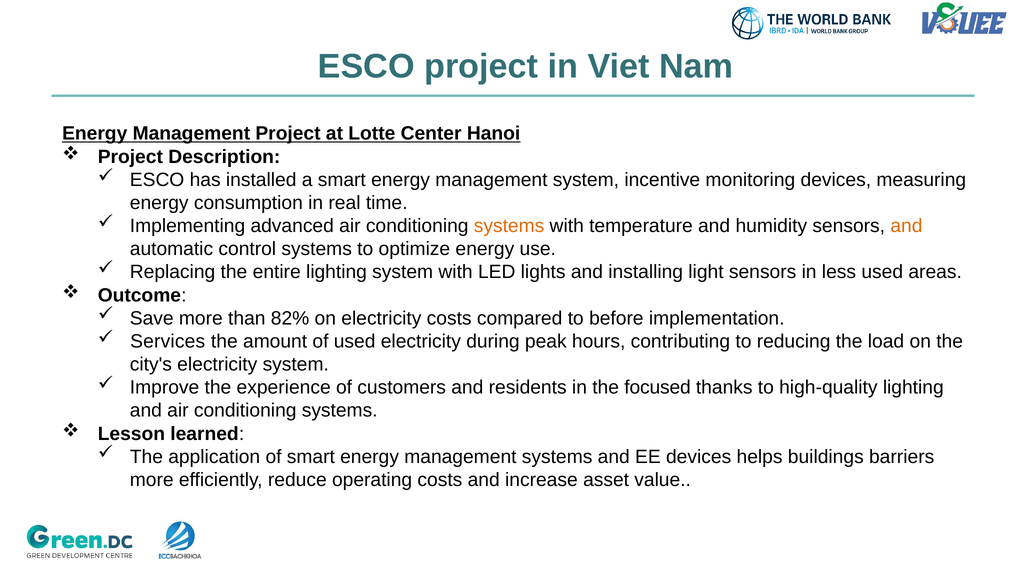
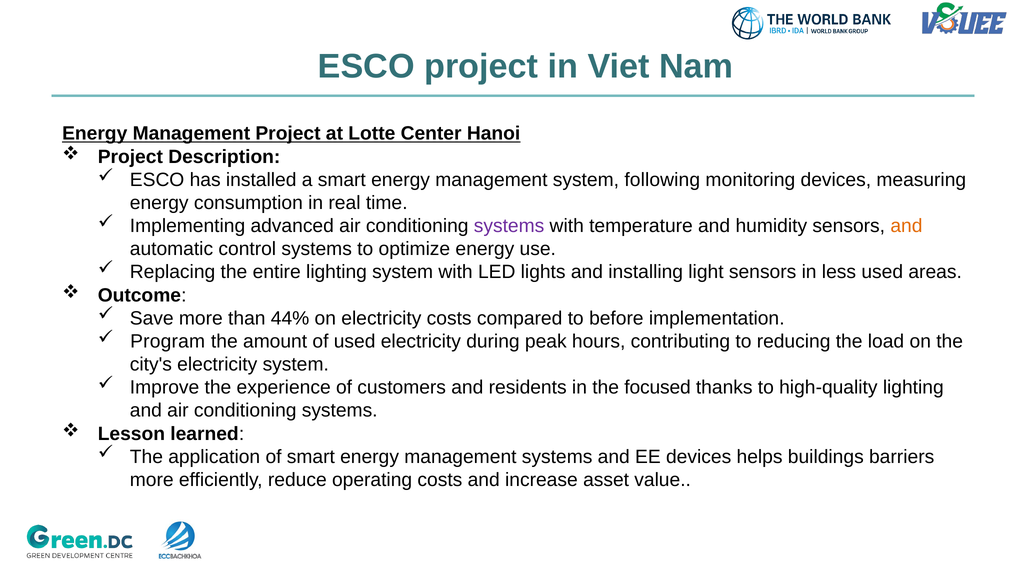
incentive: incentive -> following (662, 180)
systems colour: orange -> purple (509, 226)
82%: 82% -> 44% (290, 318)
Services: Services -> Program (168, 341)
